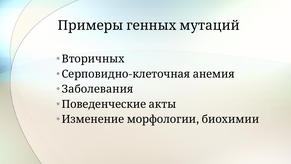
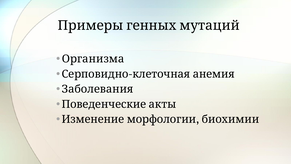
Вторичных: Вторичных -> Организма (93, 59)
